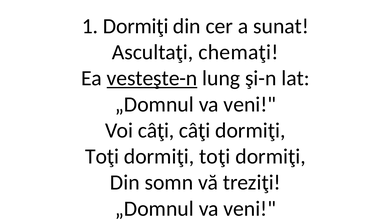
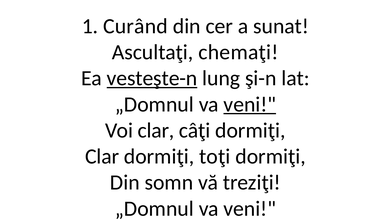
1 Dormiţi: Dormiţi -> Curând (135, 26)
veni underline: none -> present (250, 104)
Voi câţi: câţi -> clar (156, 130)
Toţi: Toţi -> Clar (102, 156)
